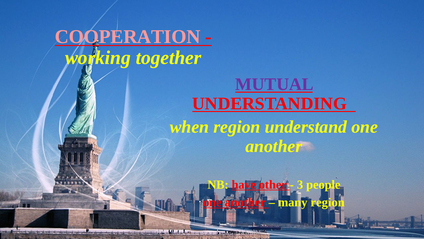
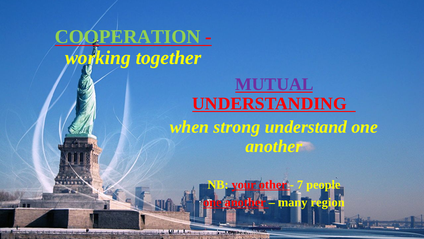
COOPERATION colour: pink -> light green (128, 37)
when region: region -> strong (237, 127)
have: have -> your (244, 184)
3: 3 -> 7 (300, 184)
